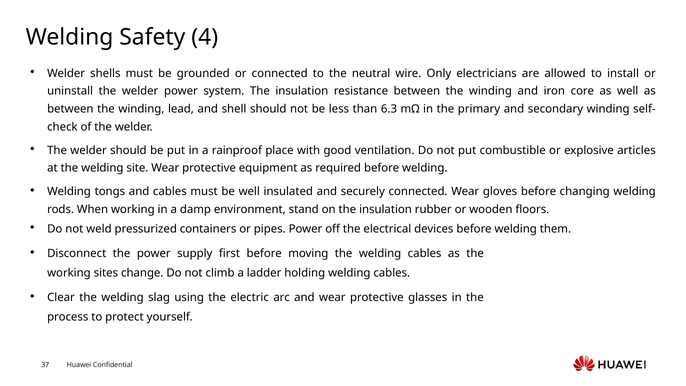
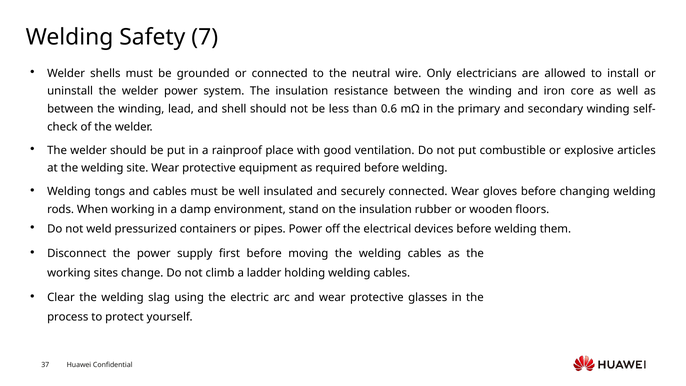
4: 4 -> 7 (205, 37)
6.3: 6.3 -> 0.6 (389, 109)
